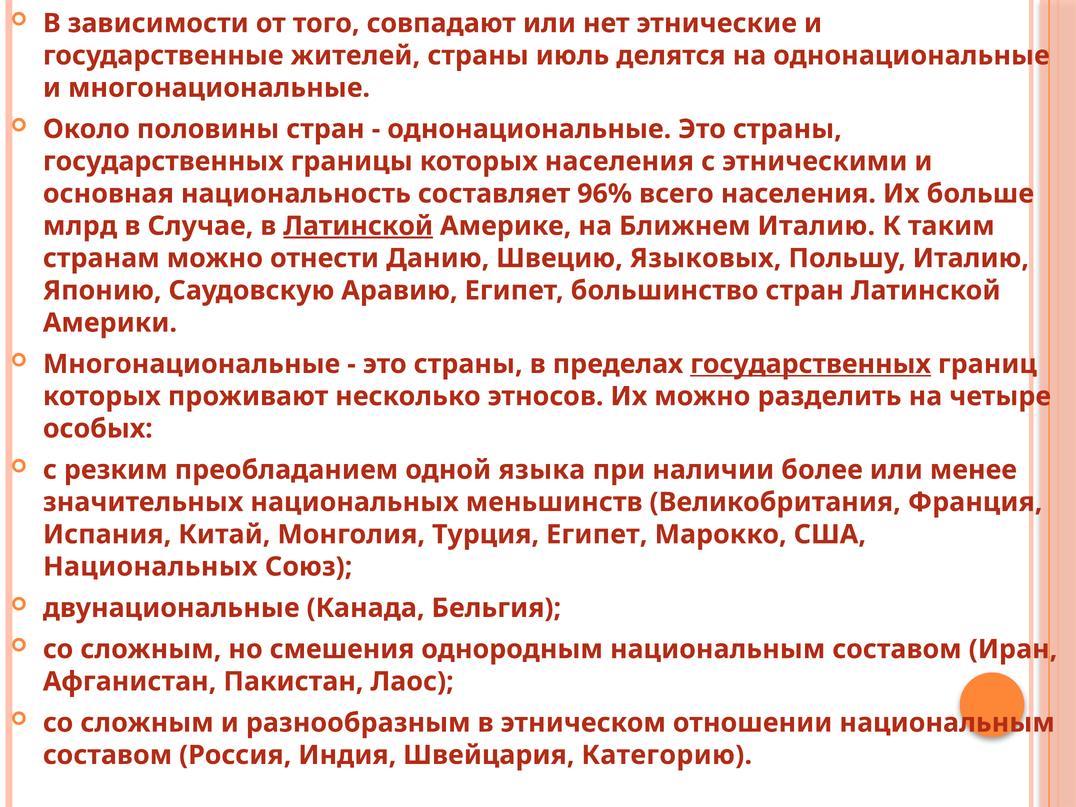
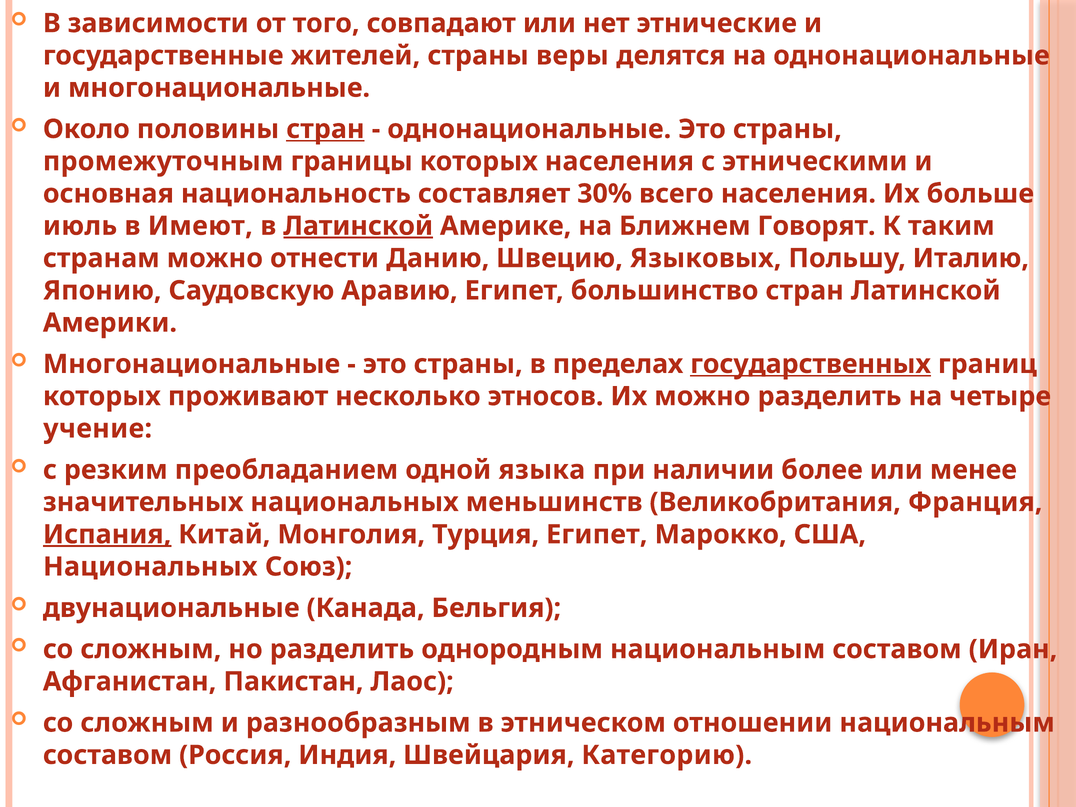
июль: июль -> веры (572, 56)
стран underline: none -> present (325, 129)
государственных: государственных -> промежуточным (163, 161)
96%: 96% -> 30% (605, 194)
млрд: млрд -> июль (80, 226)
Случае: Случае -> Имеют (200, 226)
Ближнем Италию: Италию -> Говорят (816, 226)
особых: особых -> учение (98, 429)
Испания underline: none -> present (107, 534)
но смешения: смешения -> разделить (342, 649)
